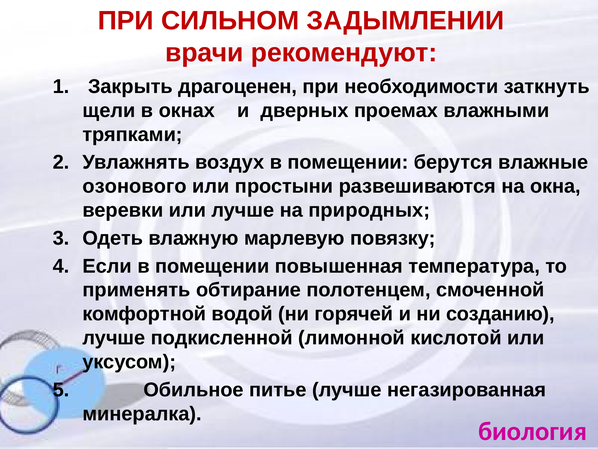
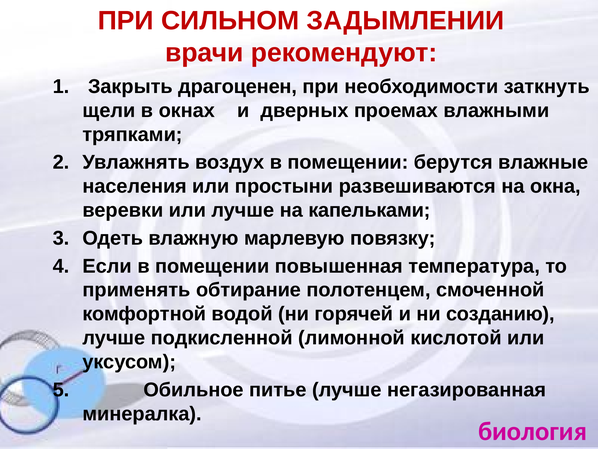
озонового: озонового -> населения (135, 186)
природных: природных -> капельками (369, 210)
